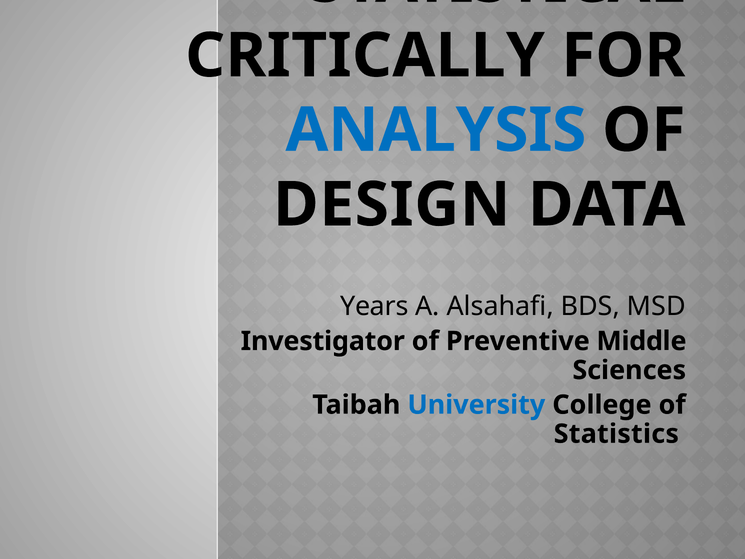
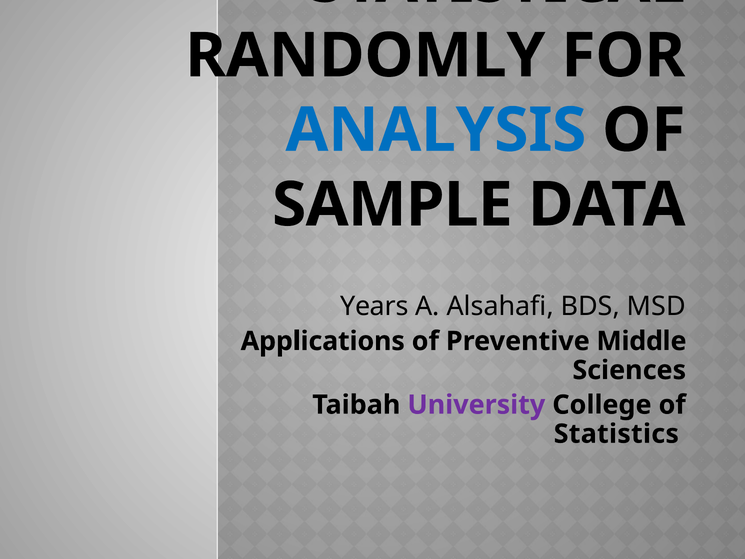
CRITICALLY: CRITICALLY -> RANDOMLY (365, 56)
DESIGN: DESIGN -> SAMPLE (392, 205)
Investigator: Investigator -> Applications (323, 341)
University colour: blue -> purple (476, 405)
